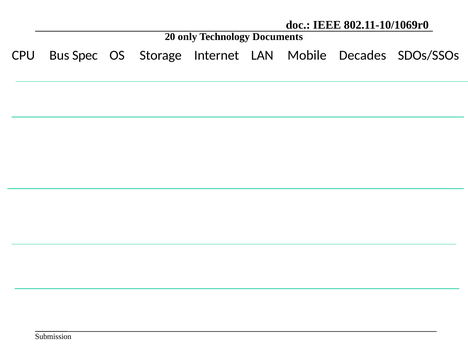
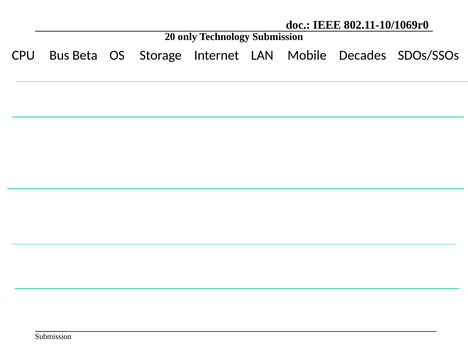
Technology Documents: Documents -> Submission (278, 37)
Spec: Spec -> Beta (85, 55)
